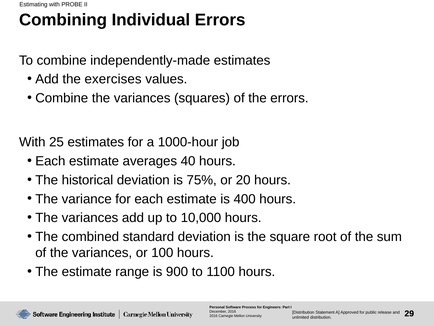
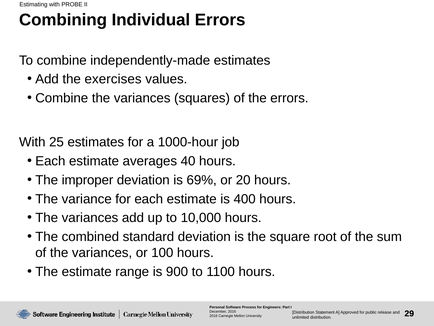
historical: historical -> improper (87, 180)
75%: 75% -> 69% (202, 180)
